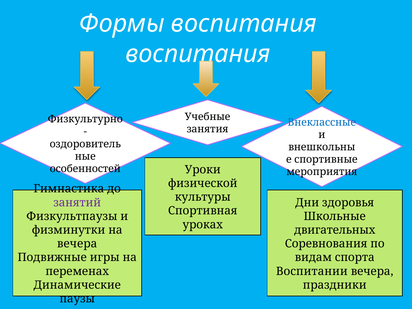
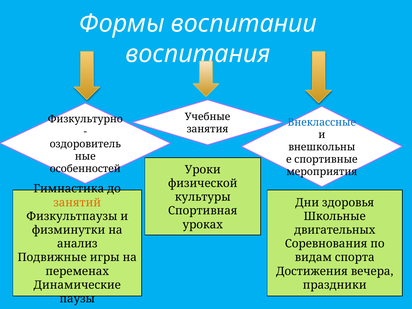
Формы воспитания: воспитания -> воспитании (244, 24)
занятий colour: purple -> orange (77, 203)
вечера: вечера -> анализ (77, 244)
Воспитании: Воспитании -> Достижения (312, 271)
